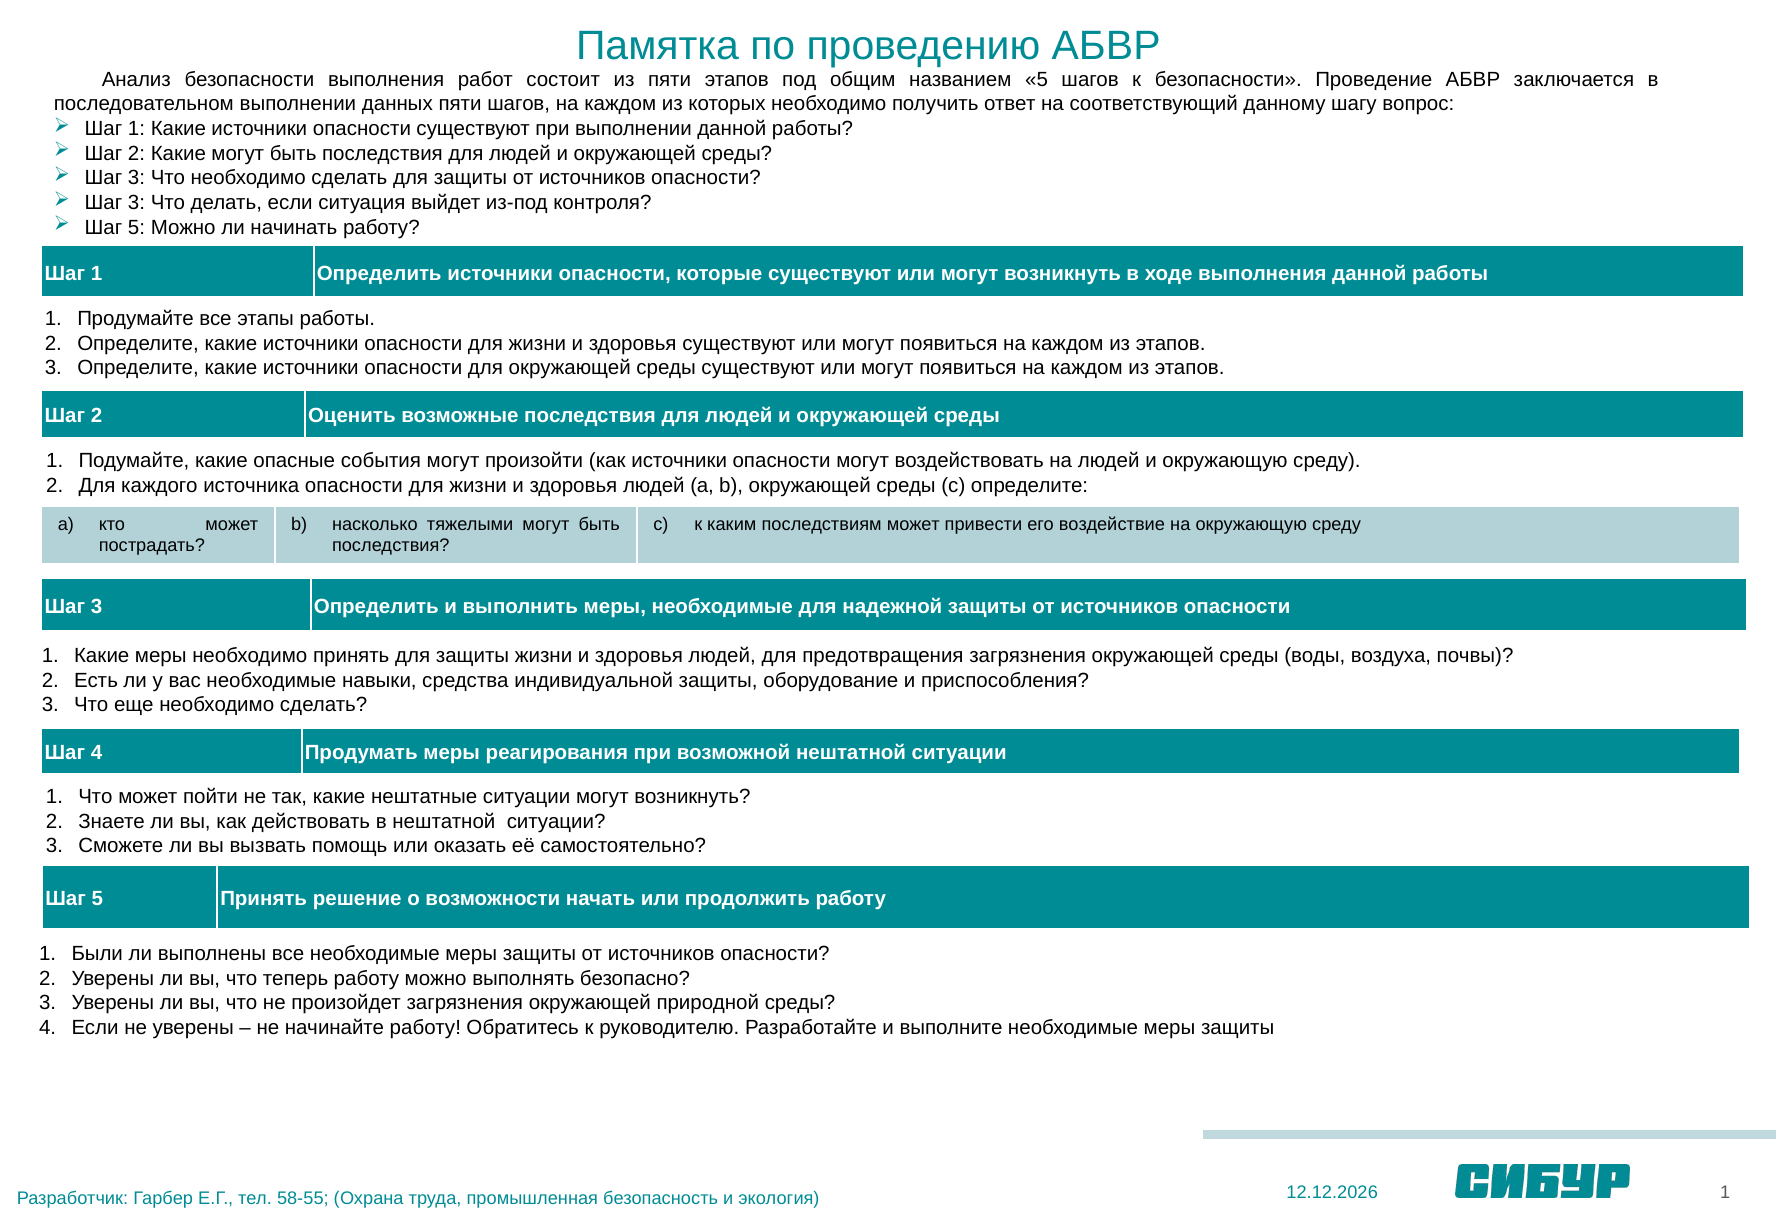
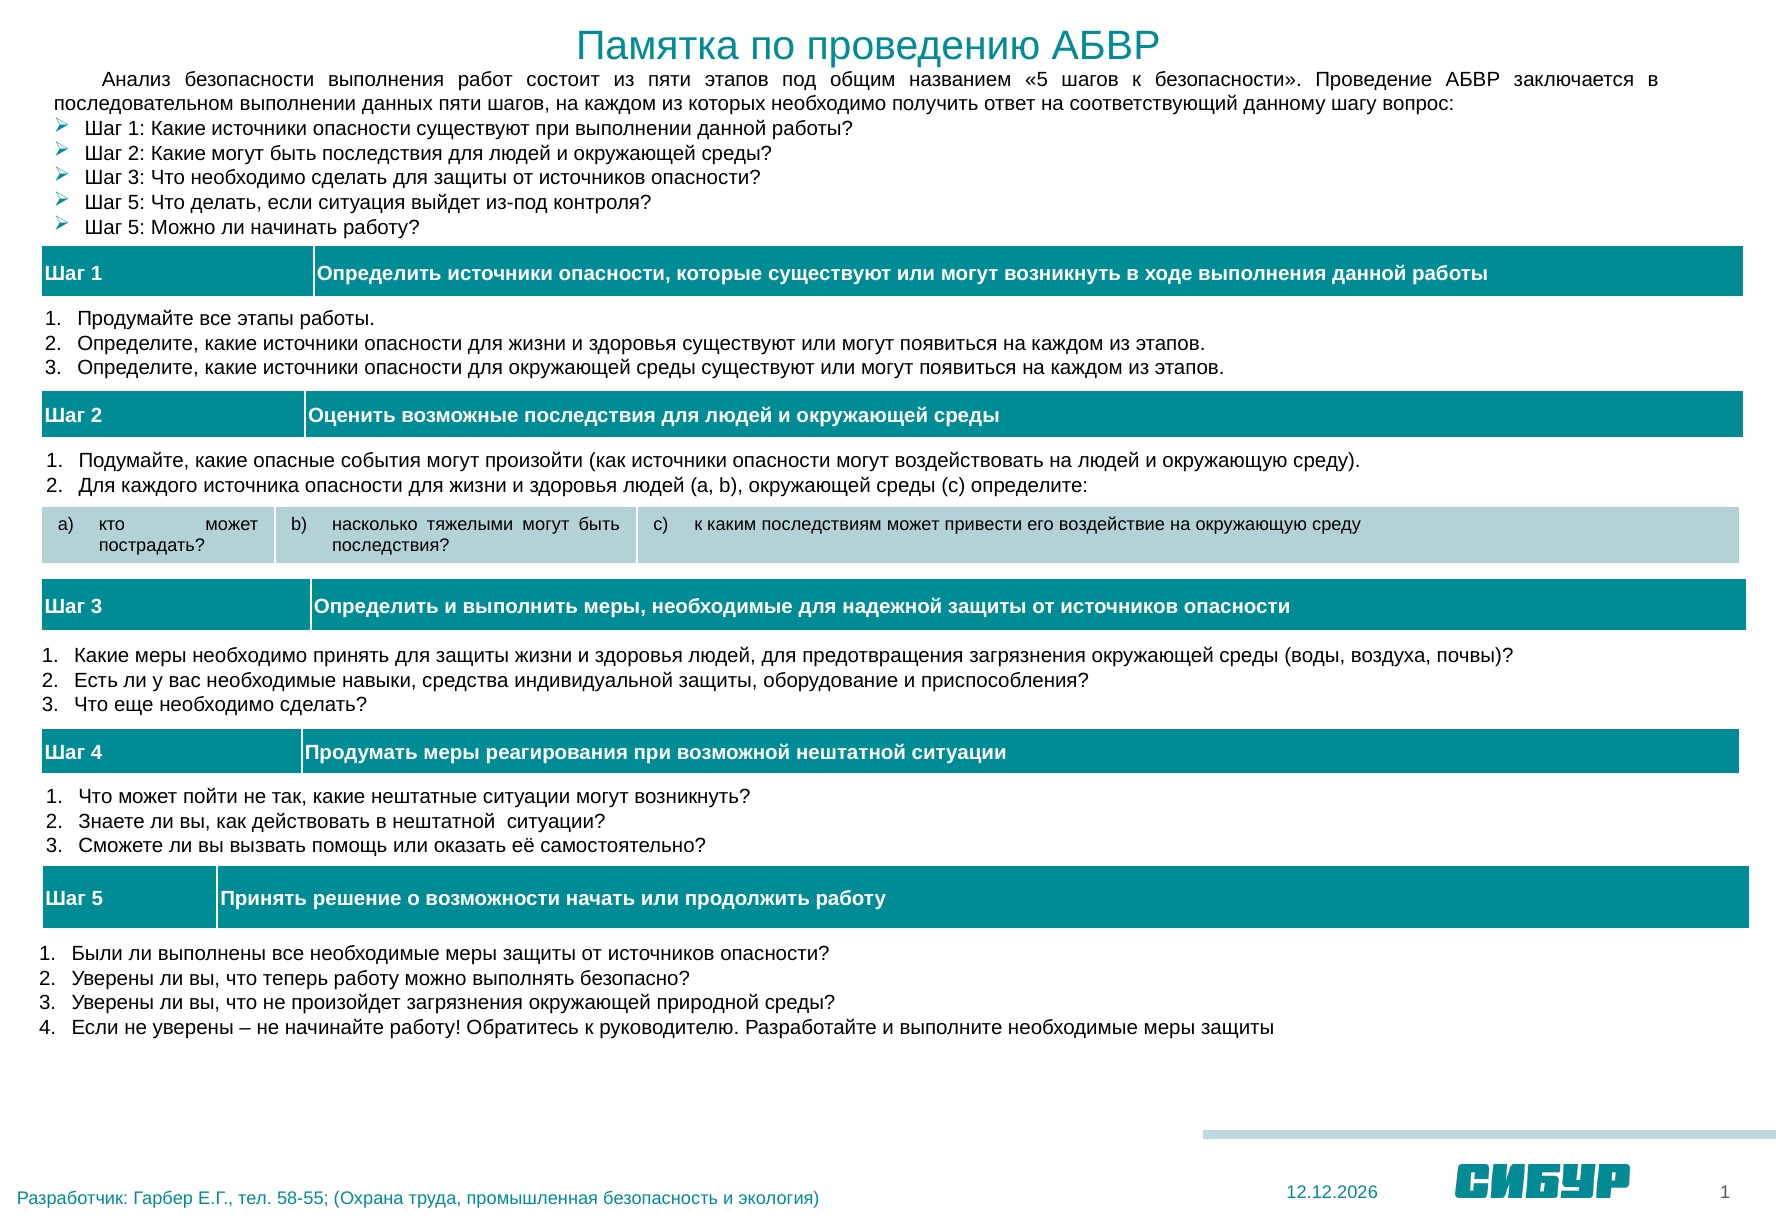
3: 3 -> 5 (136, 203)
